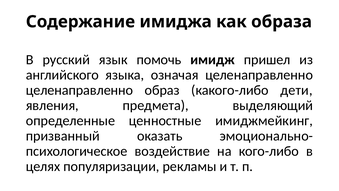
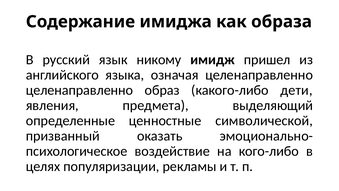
помочь: помочь -> никому (159, 60)
имиджмейкинг: имиджмейкинг -> символической (264, 121)
